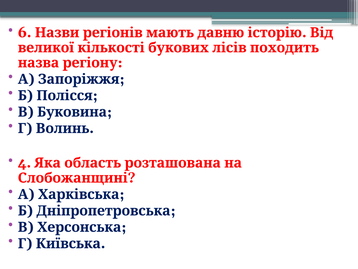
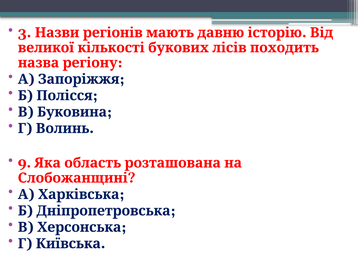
6: 6 -> 3 (25, 33)
4: 4 -> 9 (24, 163)
